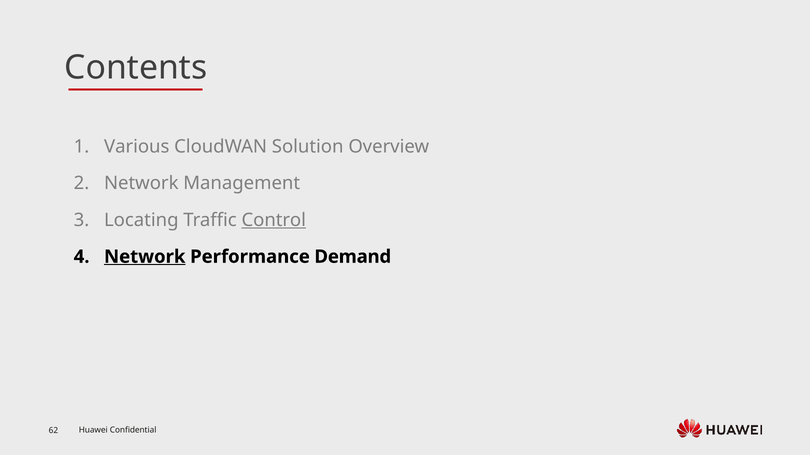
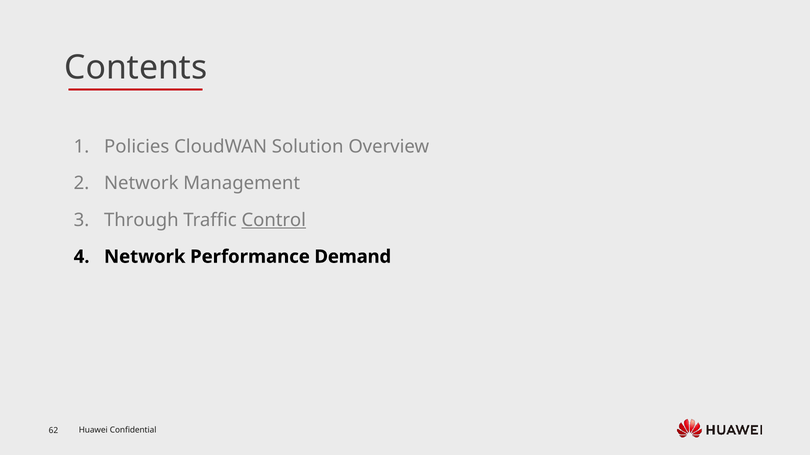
Various: Various -> Policies (137, 147)
Locating: Locating -> Through (141, 220)
Network underline: present -> none (145, 257)
